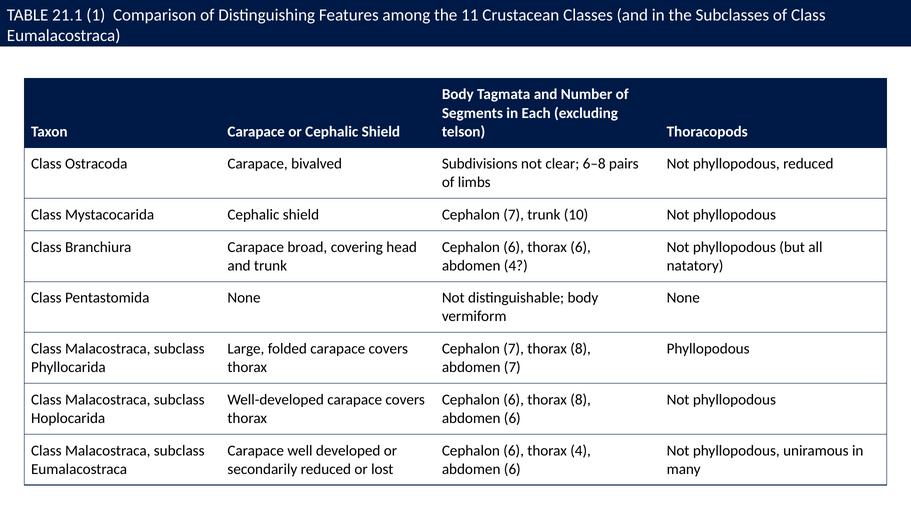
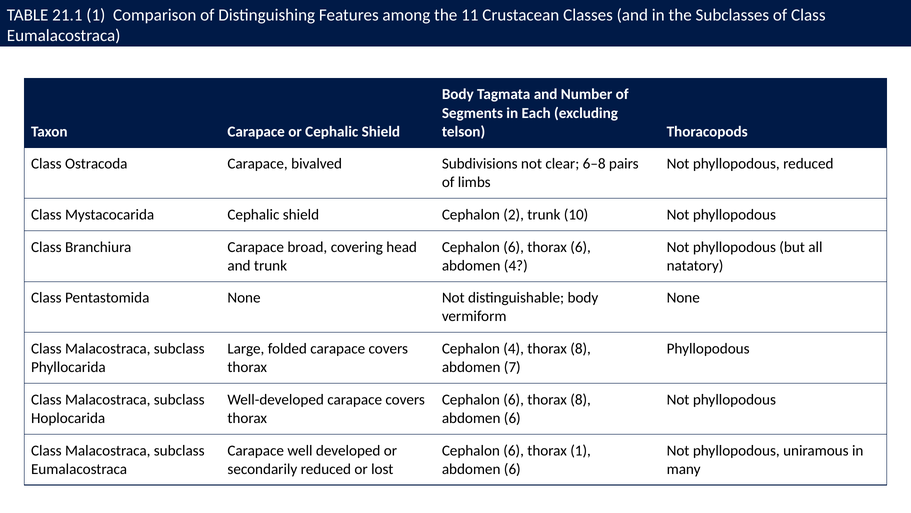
shield Cephalon 7: 7 -> 2 (514, 214)
7: 7 -> 4 (514, 348)
thorax 4: 4 -> 1 (581, 450)
